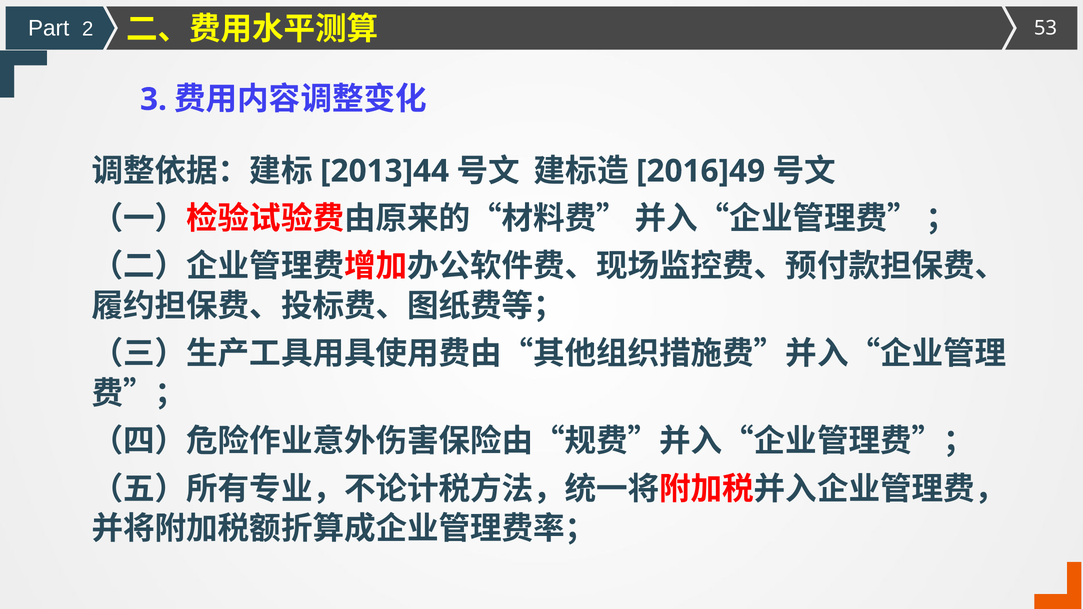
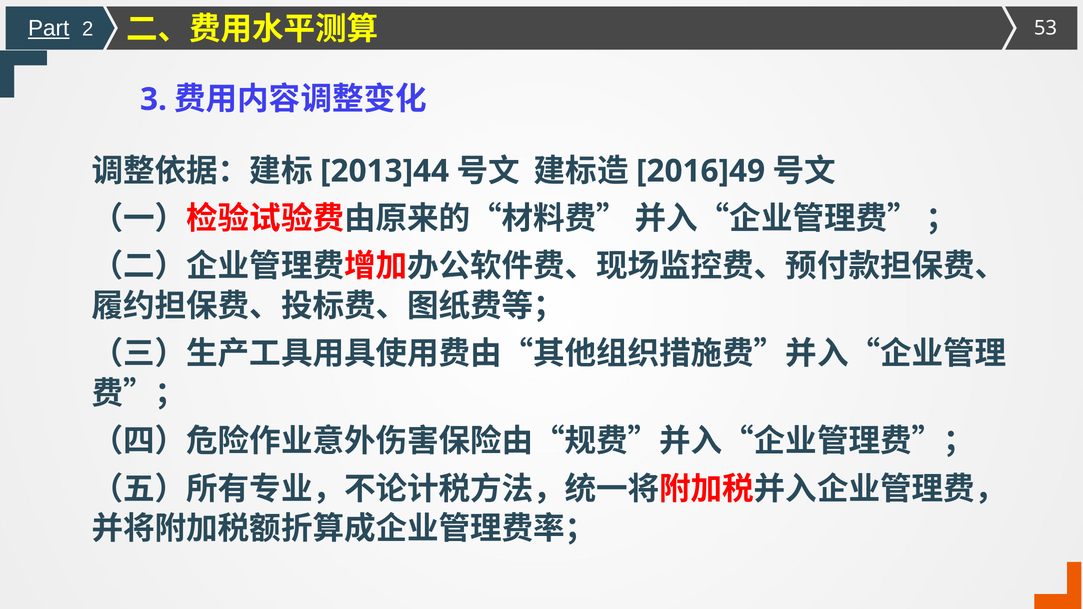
Part underline: none -> present (49, 29)
